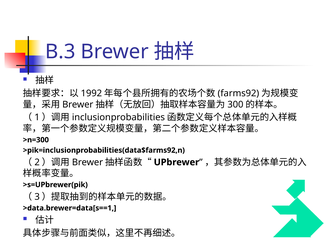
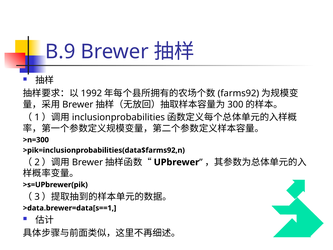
B.3: B.3 -> B.9 (60, 52)
